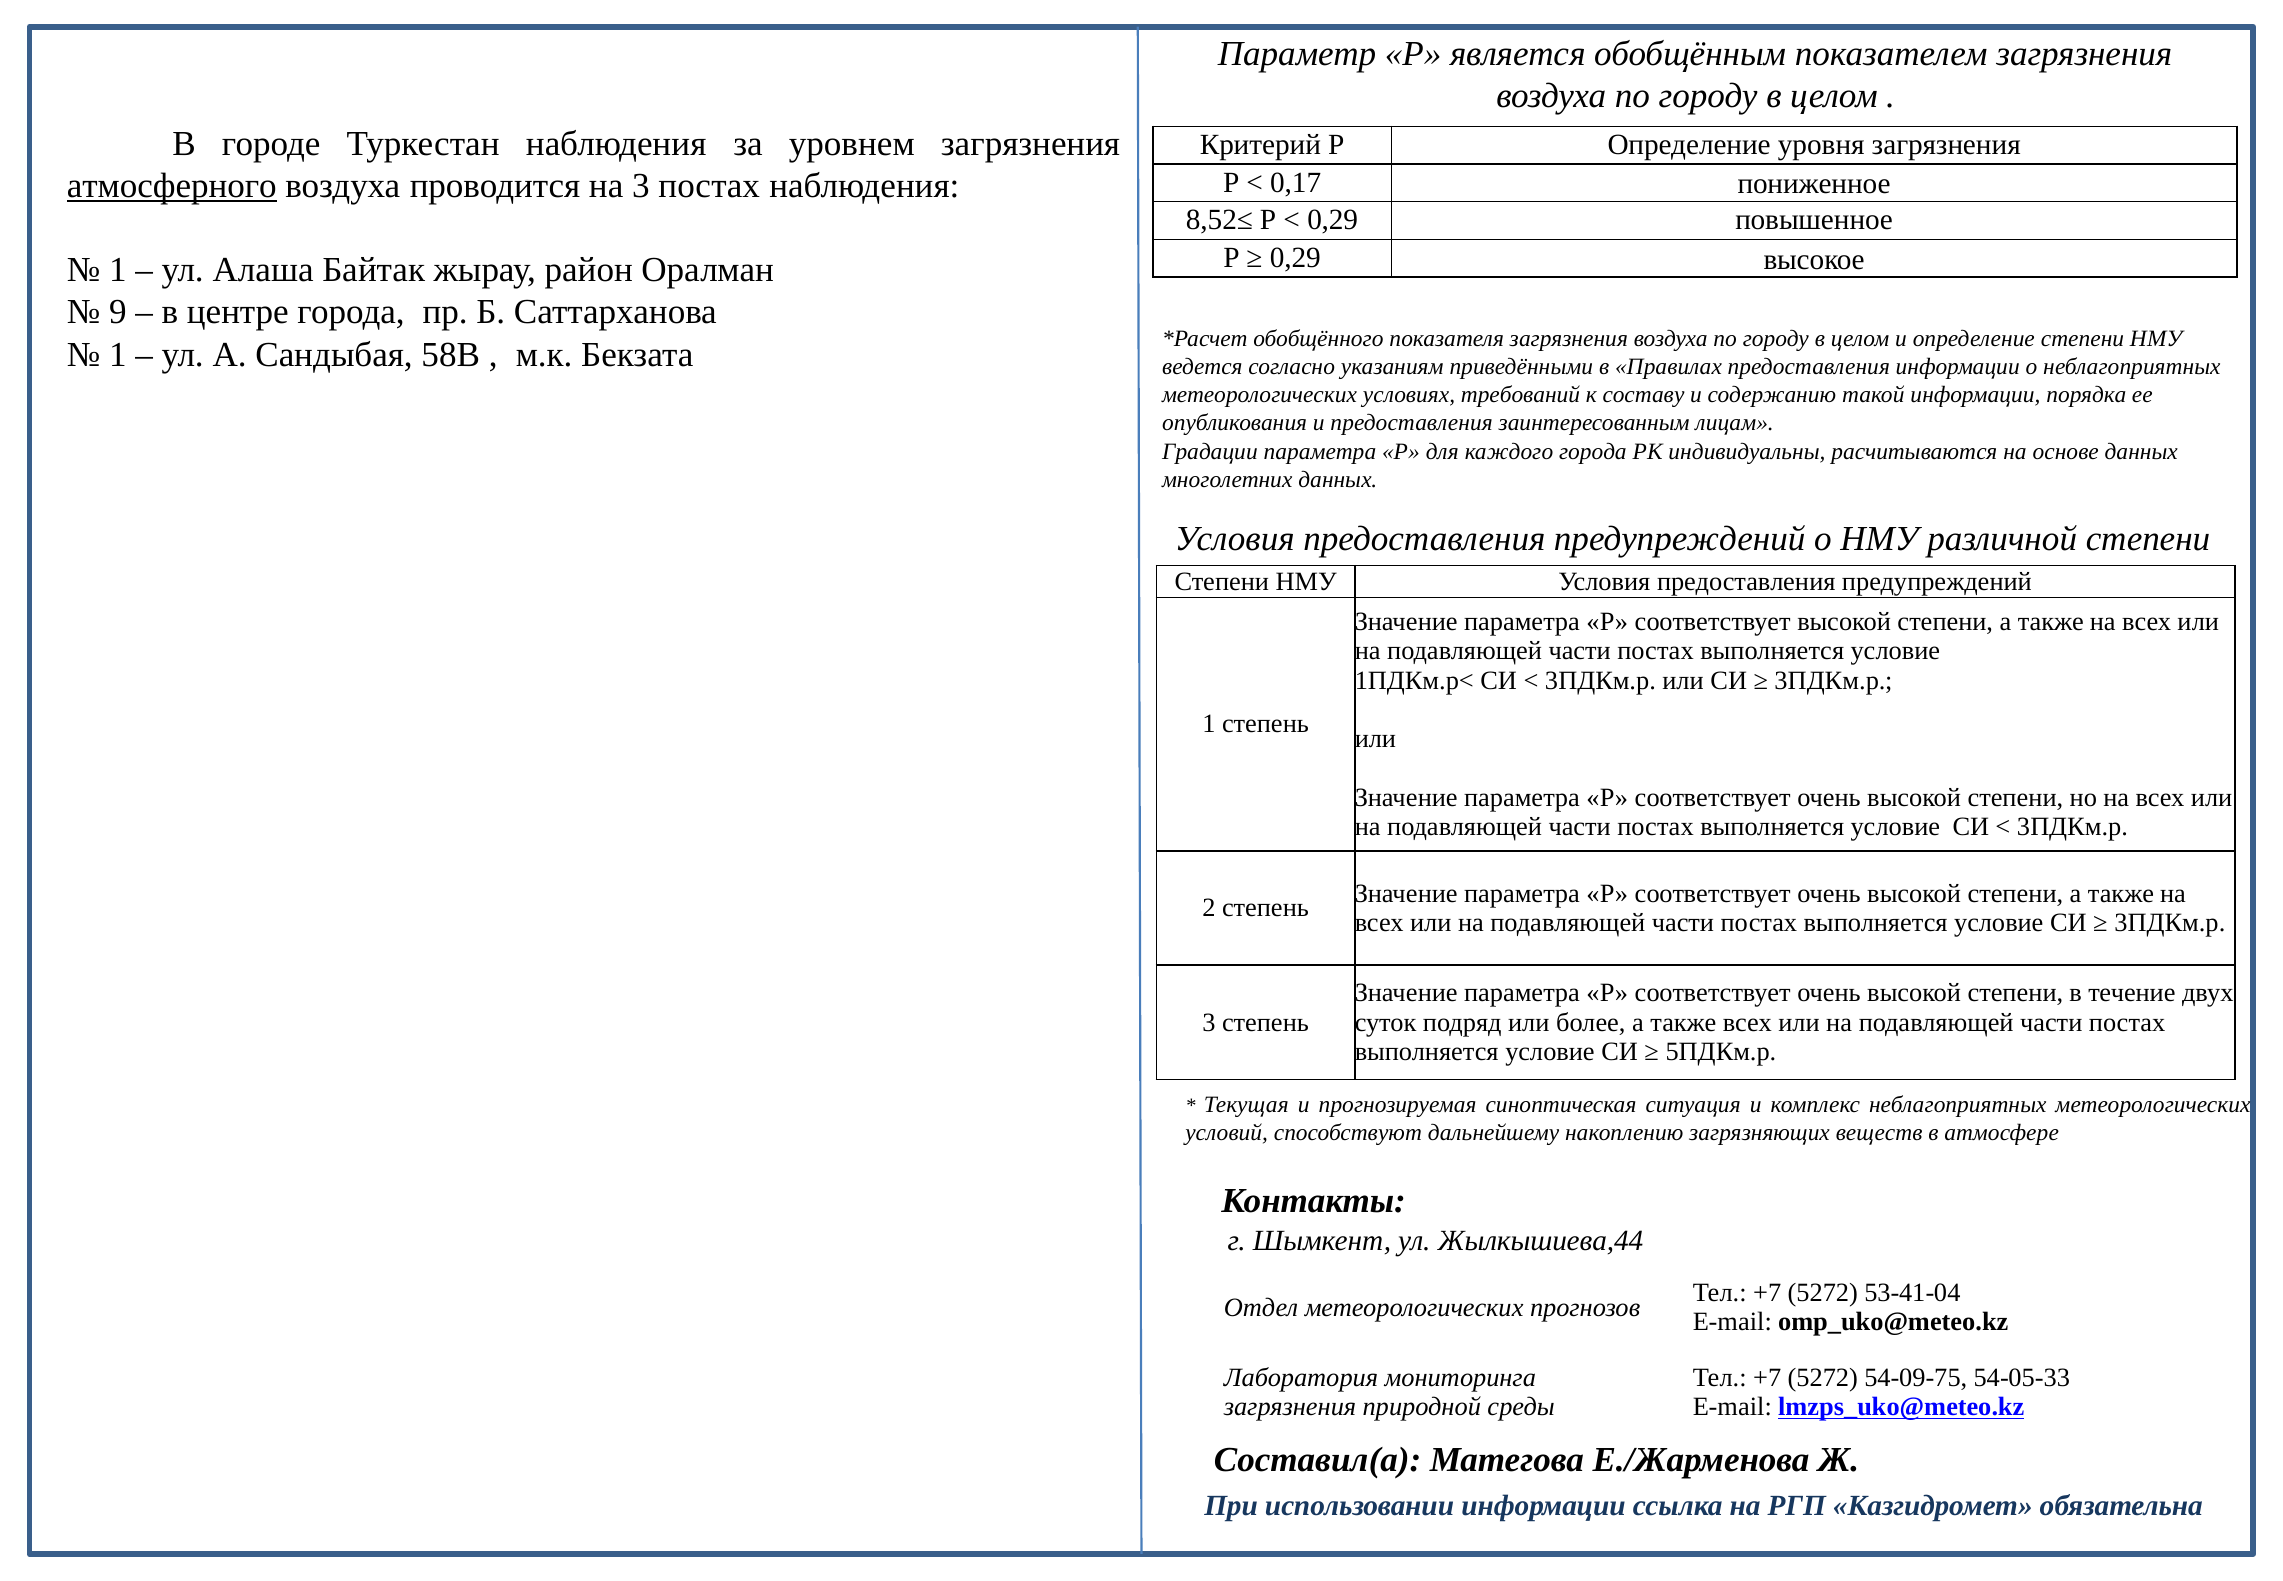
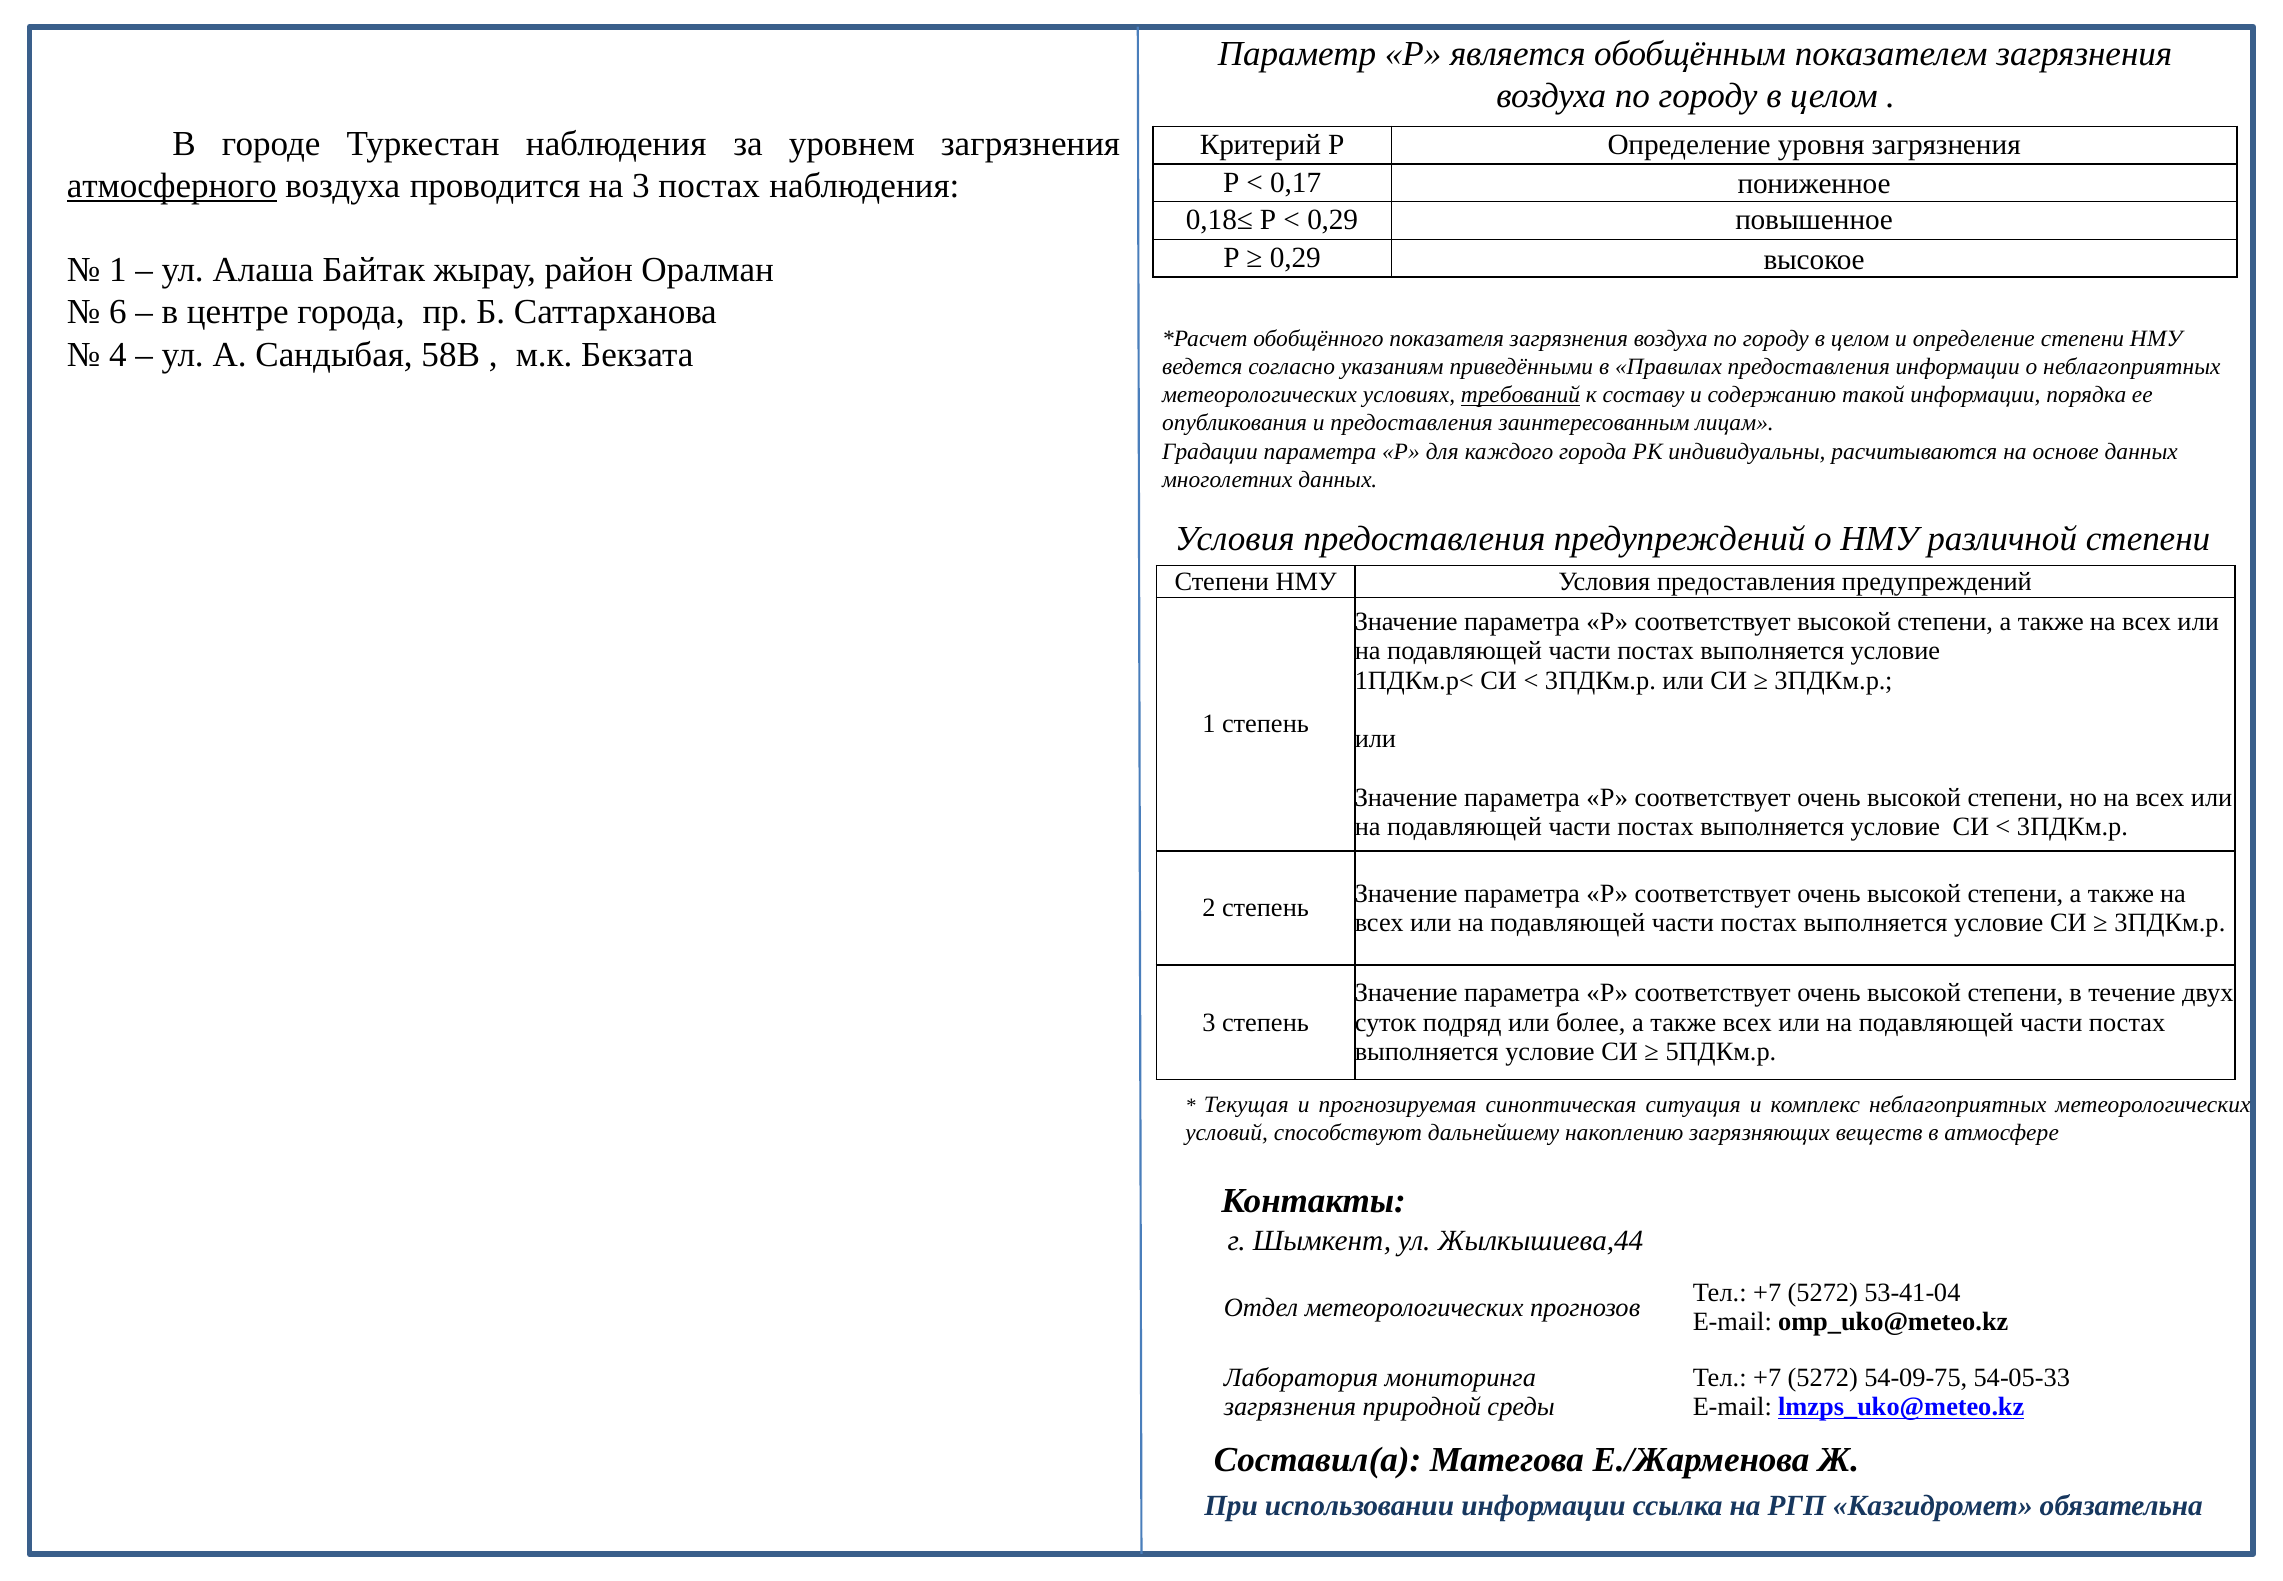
8,52≤: 8,52≤ -> 0,18≤ (1219, 220)
9: 9 -> 6 (118, 312)
1: 1 -> 4 (118, 354)
требований underline: none -> present (1520, 395)
